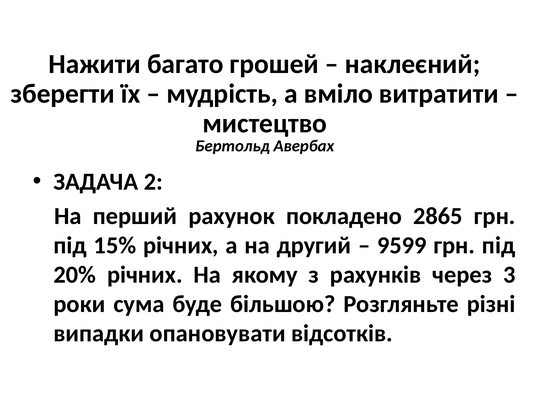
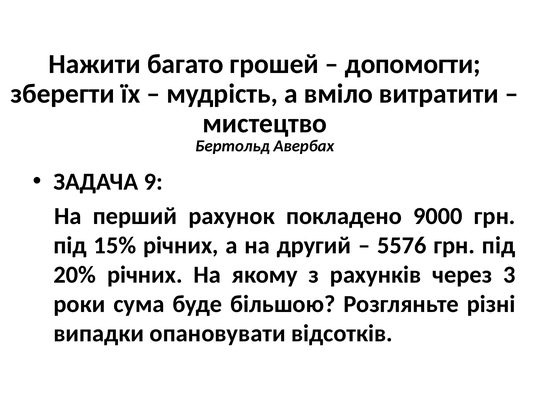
наклеєний: наклеєний -> допомогти (413, 64)
2: 2 -> 9 (153, 182)
2865: 2865 -> 9000 (438, 216)
9599: 9599 -> 5576 (402, 245)
